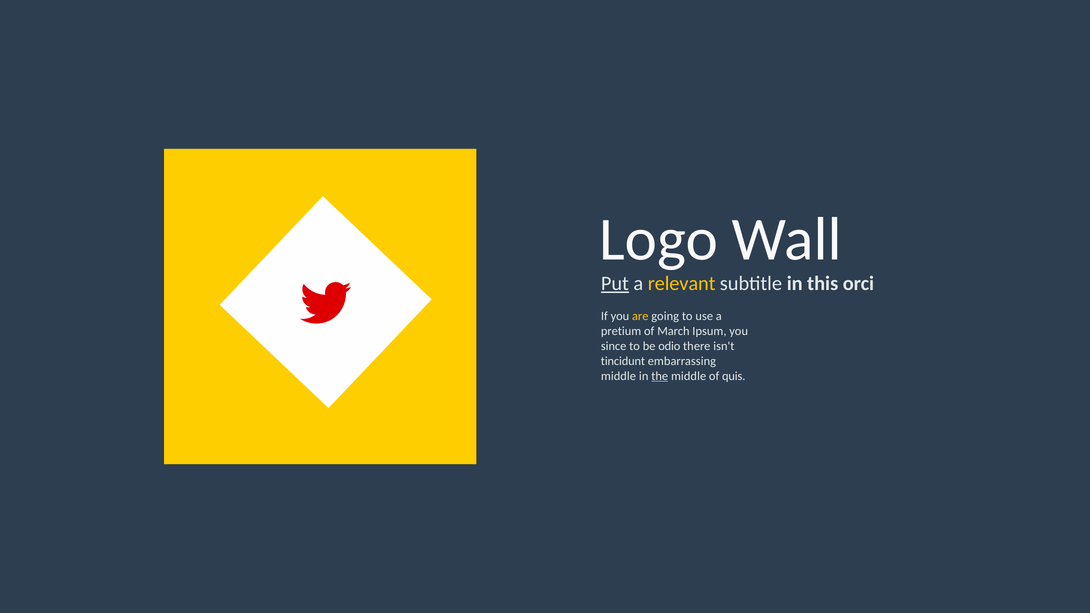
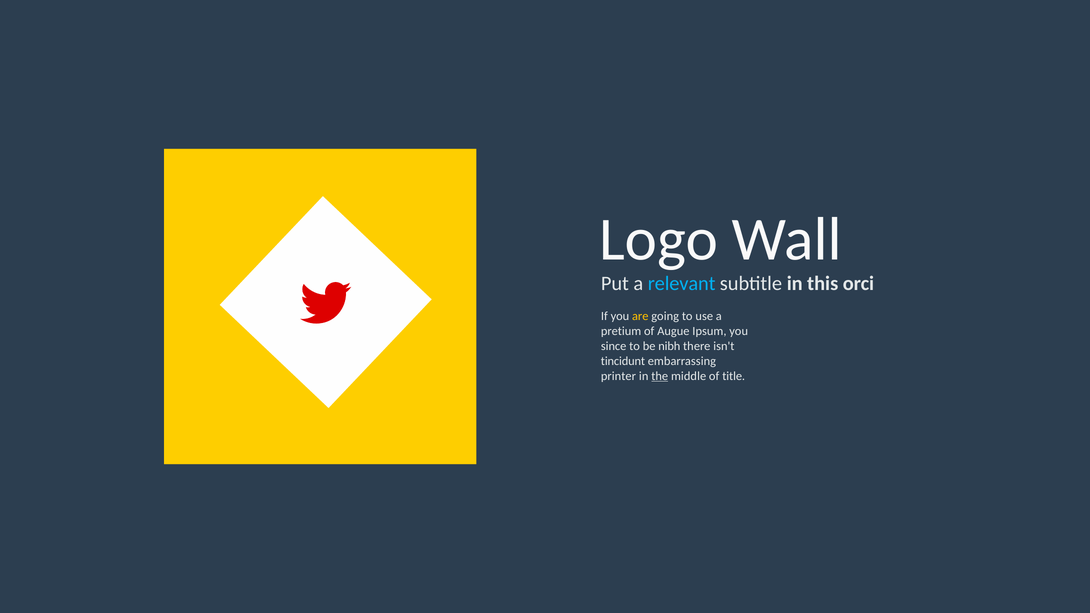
Put underline: present -> none (615, 283)
relevant colour: yellow -> light blue (682, 283)
March: March -> Augue (673, 331)
odio: odio -> nibh (669, 346)
middle: middle -> printer (618, 376)
quis: quis -> title (734, 376)
